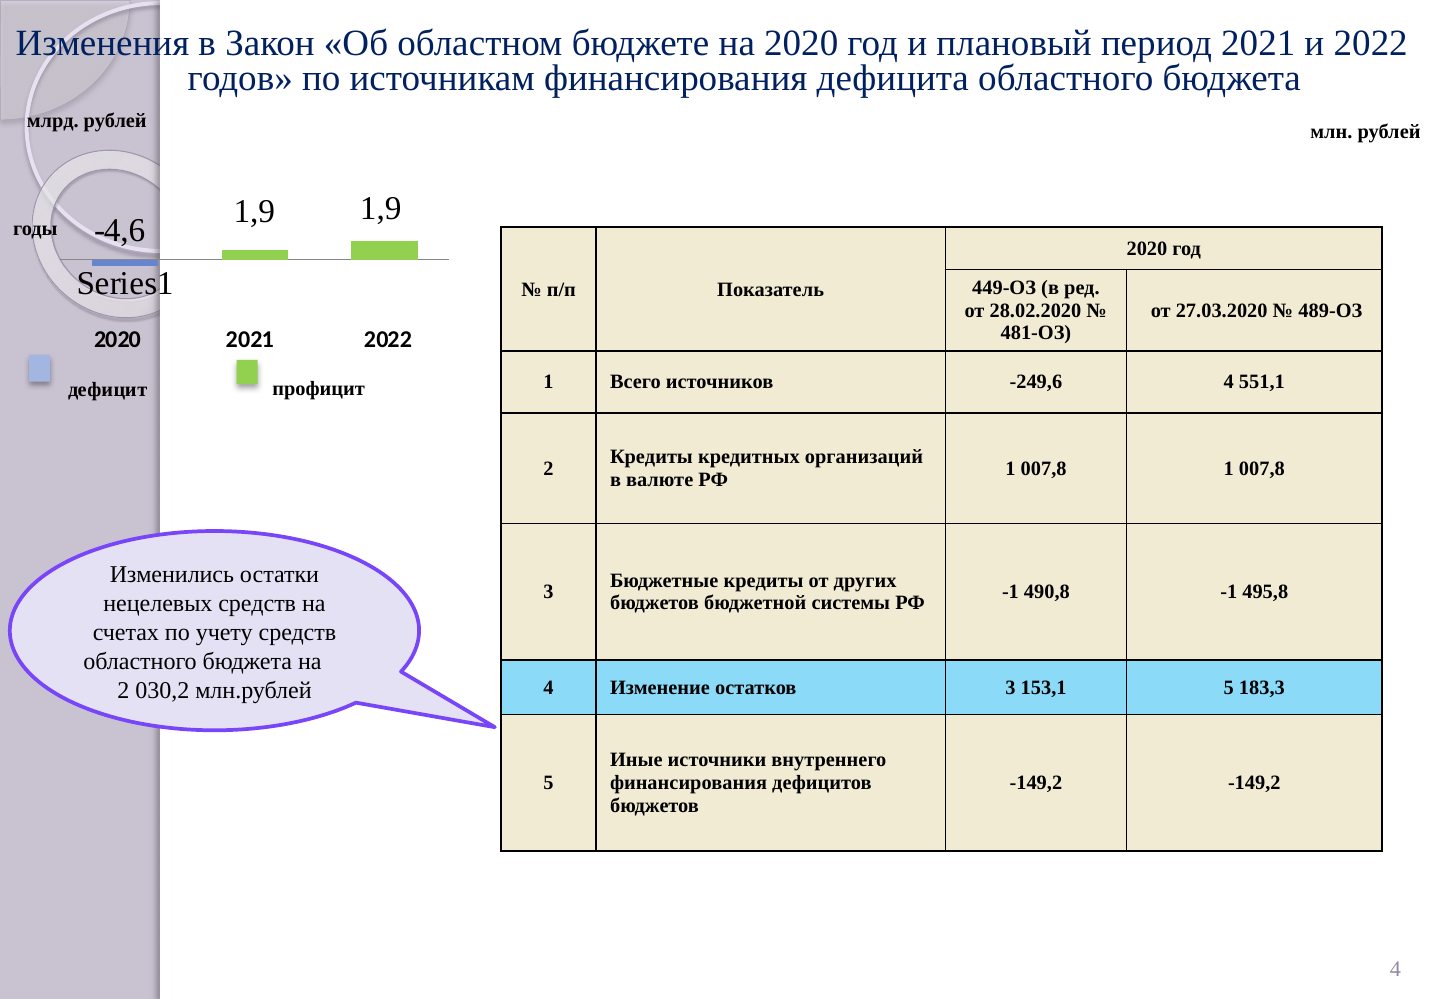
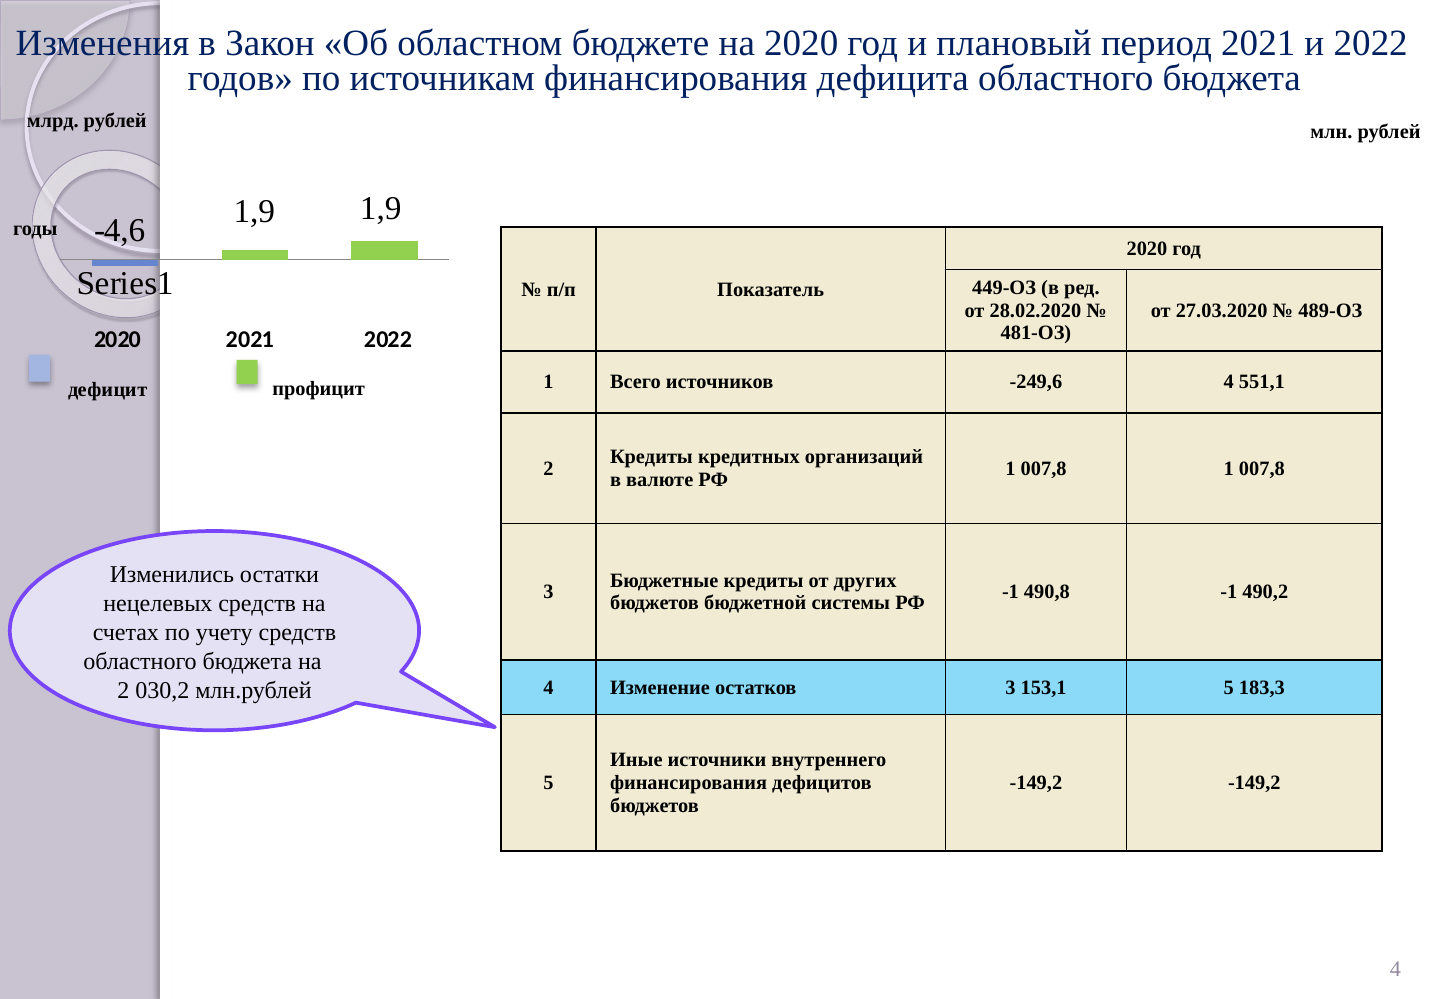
495,8: 495,8 -> 490,2 (1265, 592)
